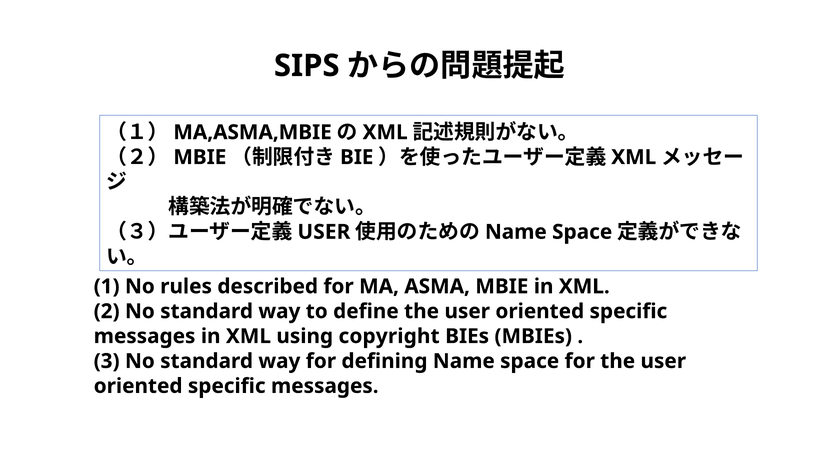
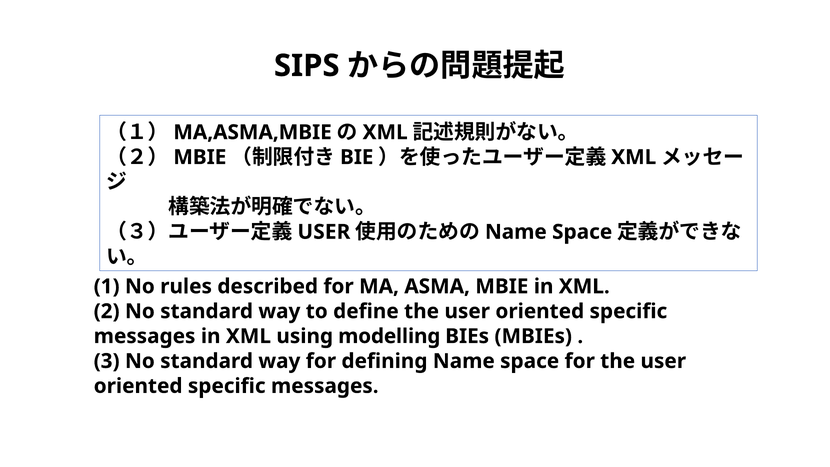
copyright: copyright -> modelling (389, 336)
